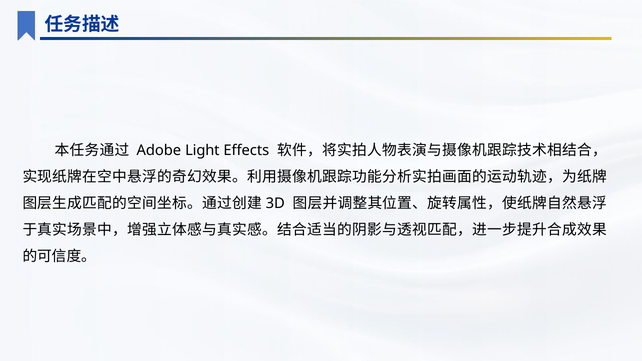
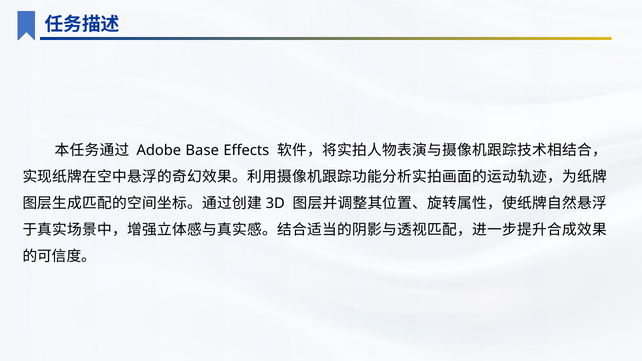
Light: Light -> Base (202, 151)
